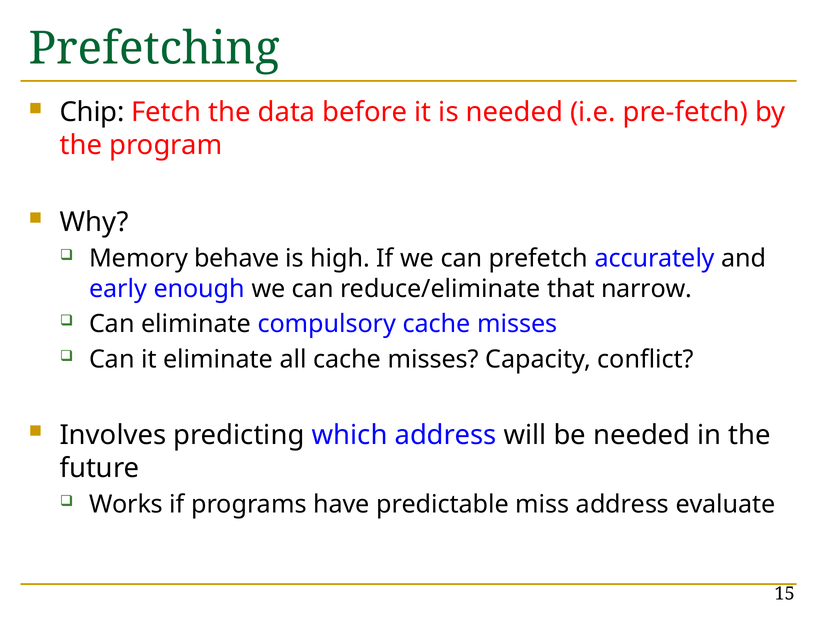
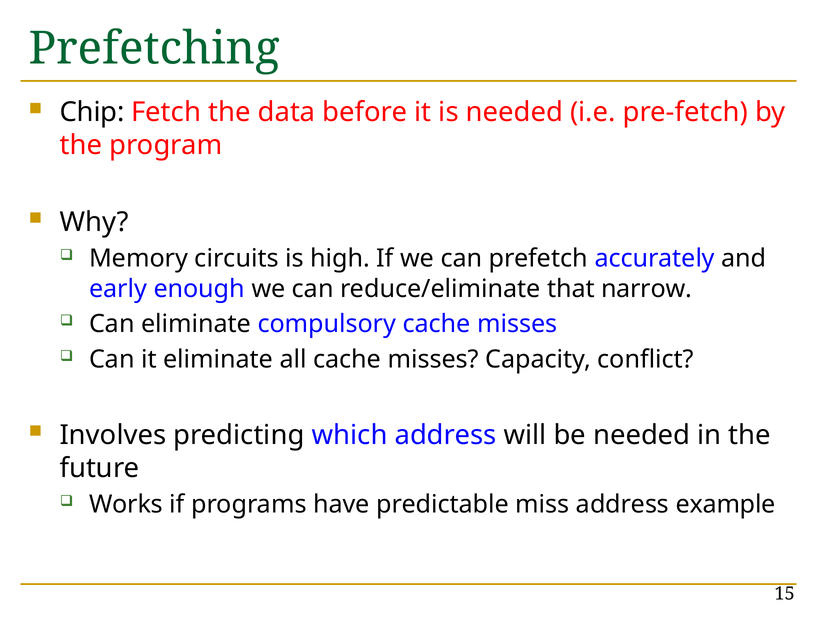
behave: behave -> circuits (237, 259)
evaluate: evaluate -> example (726, 504)
